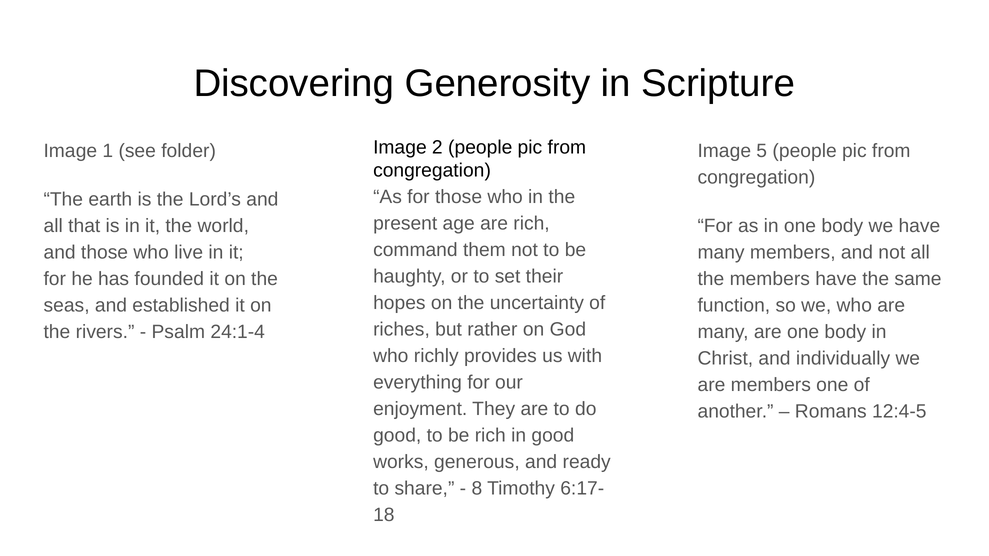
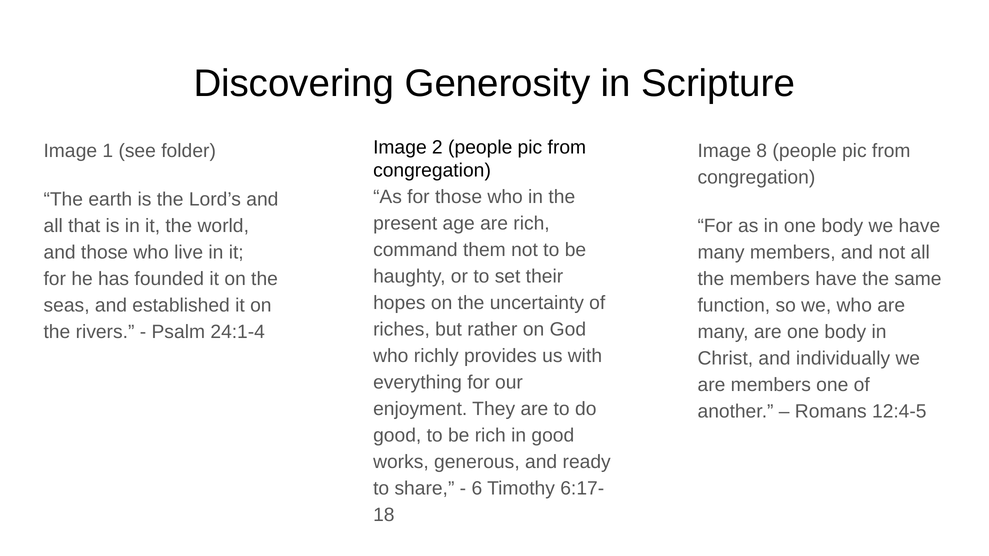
5: 5 -> 8 (762, 151)
8: 8 -> 6 (477, 489)
